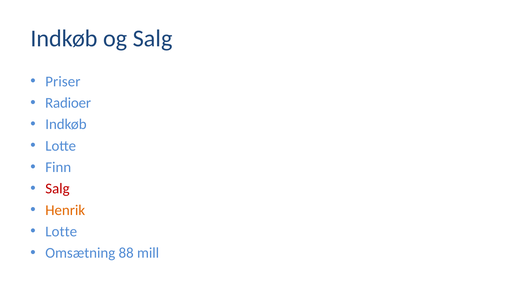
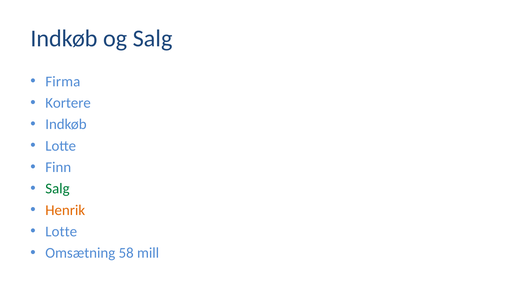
Priser: Priser -> Firma (63, 81)
Radioer: Radioer -> Kortere (68, 103)
Salg colour: red -> green (57, 188)
88: 88 -> 58 (126, 253)
